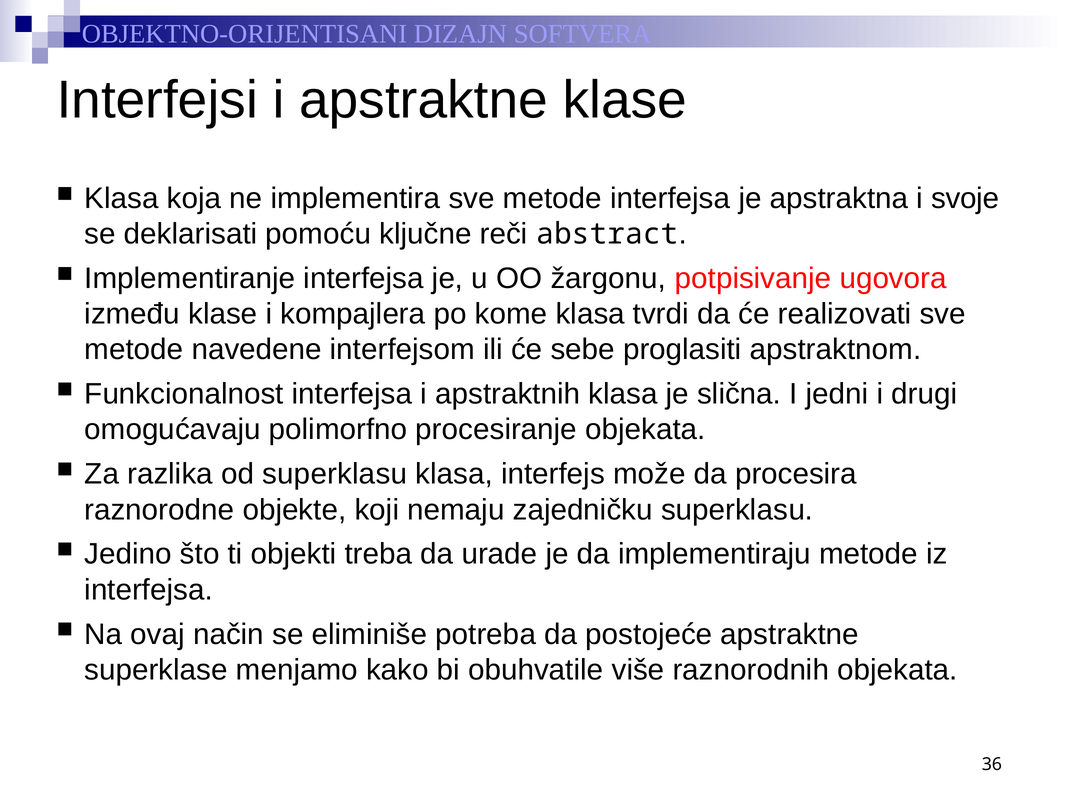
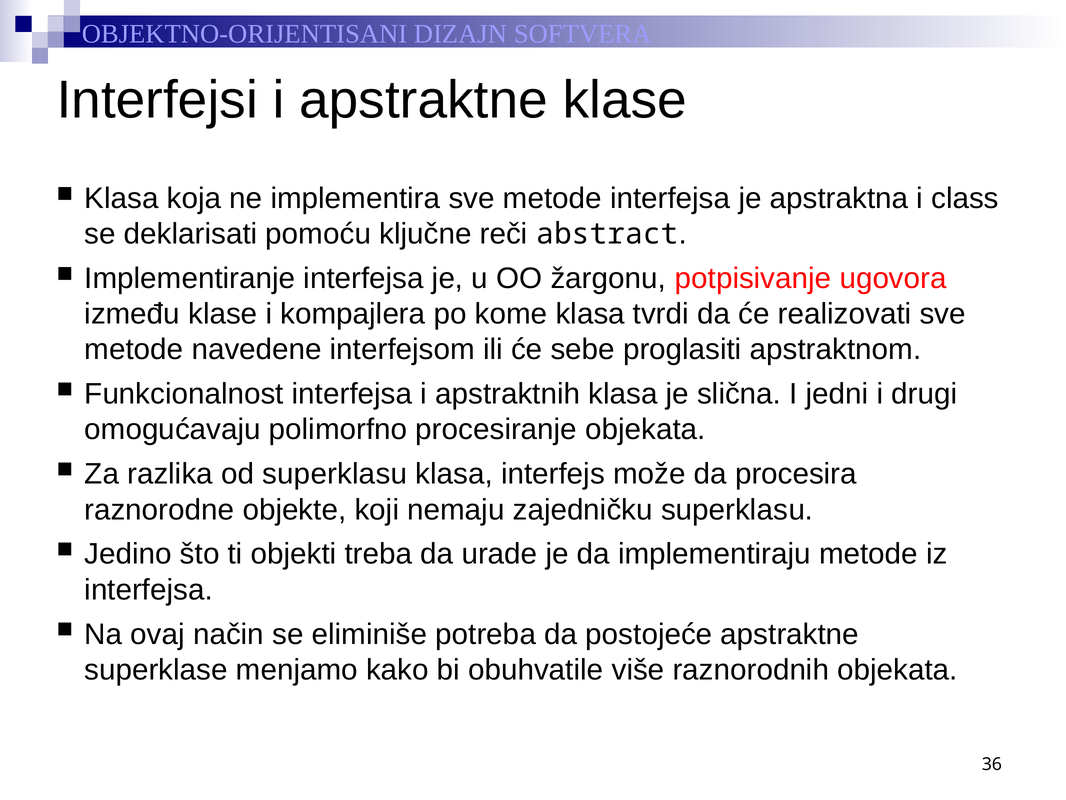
svoje: svoje -> class (965, 198)
